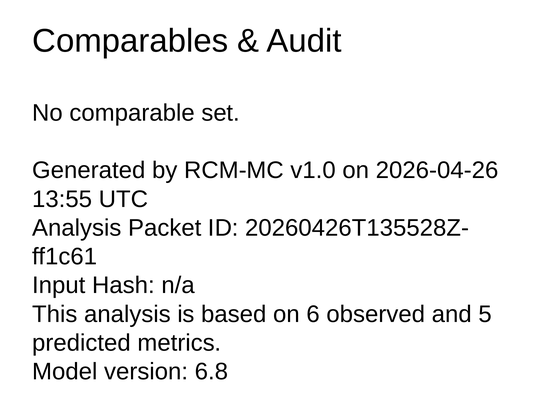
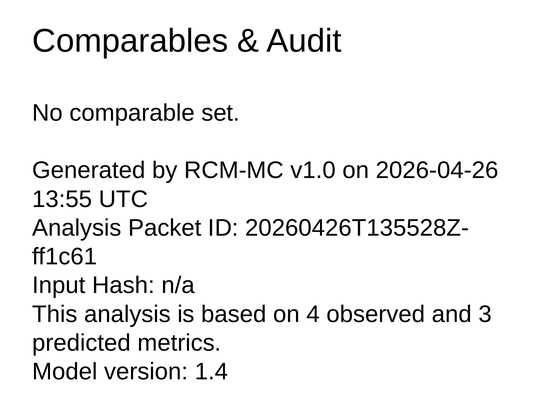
6: 6 -> 4 (313, 314)
5: 5 -> 3 (485, 314)
6.8: 6.8 -> 1.4 (211, 372)
